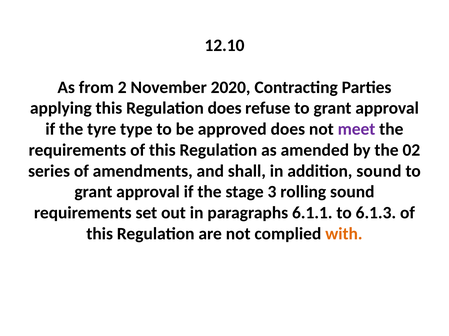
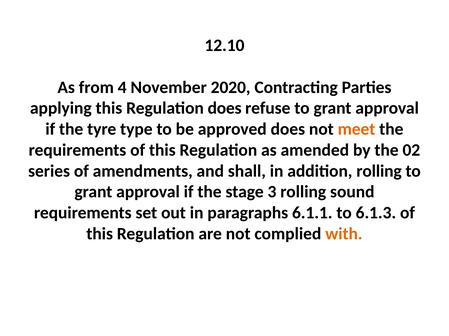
2: 2 -> 4 (122, 87)
meet colour: purple -> orange (357, 129)
addition sound: sound -> rolling (379, 171)
